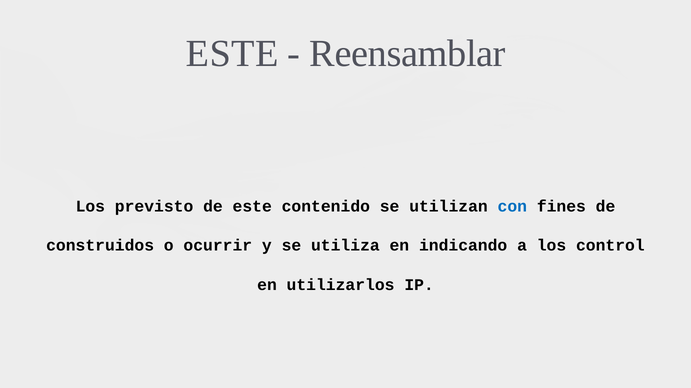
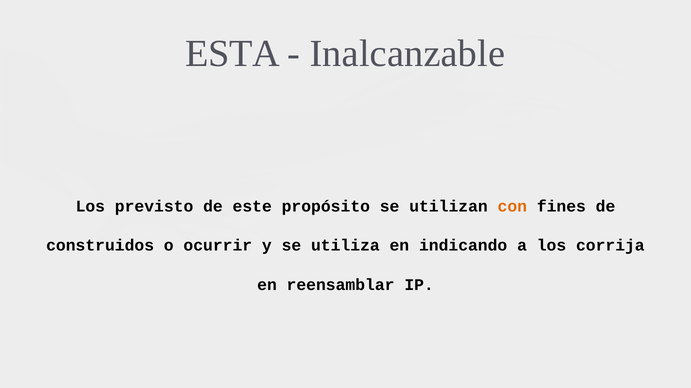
ESTE: ESTE -> ESTA (232, 54)
Reensamblar: Reensamblar -> Inalcanzable (407, 54)
contenido: contenido -> propósito (326, 207)
con colour: blue -> orange (512, 207)
control: control -> corrija (610, 246)
utilizarlos: utilizarlos -> reensamblar (341, 285)
